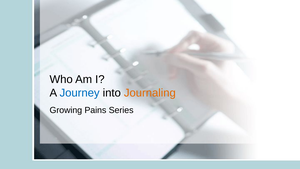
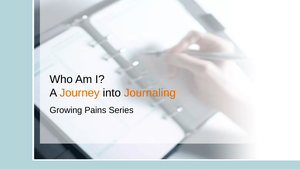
Journey colour: blue -> orange (80, 93)
